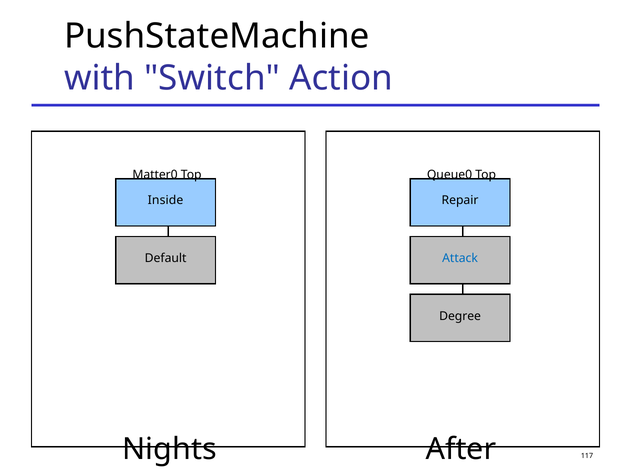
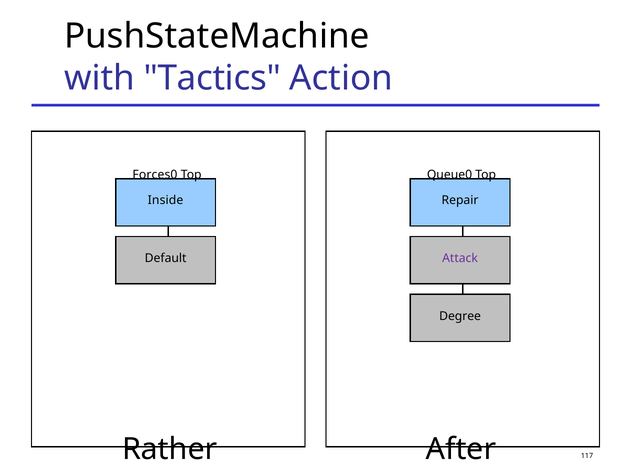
Switch: Switch -> Tactics (212, 78)
Matter0: Matter0 -> Forces0 (155, 175)
Attack colour: blue -> purple (460, 258)
Nights: Nights -> Rather (170, 449)
